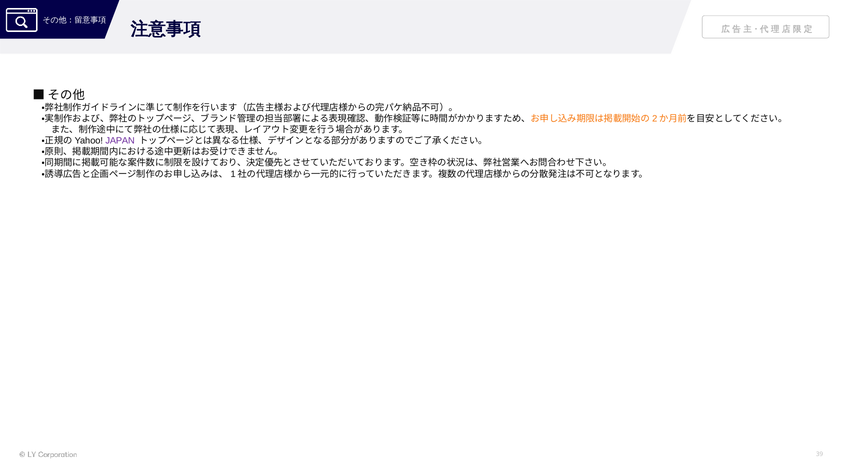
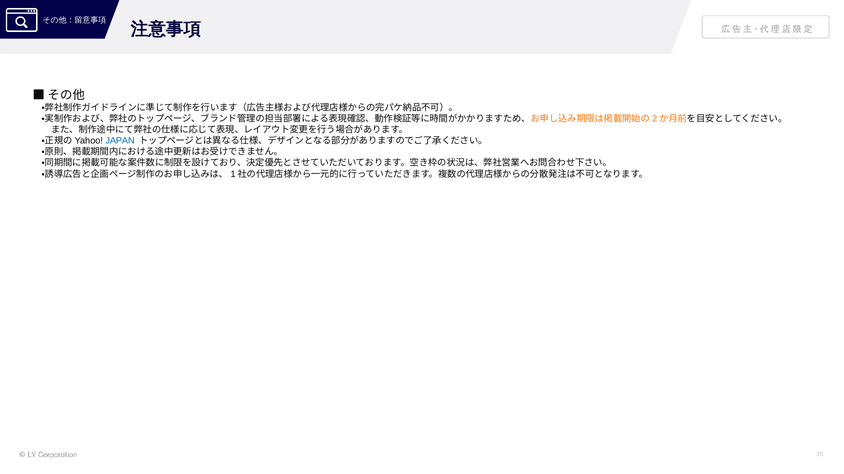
JAPAN colour: purple -> blue (120, 141)
